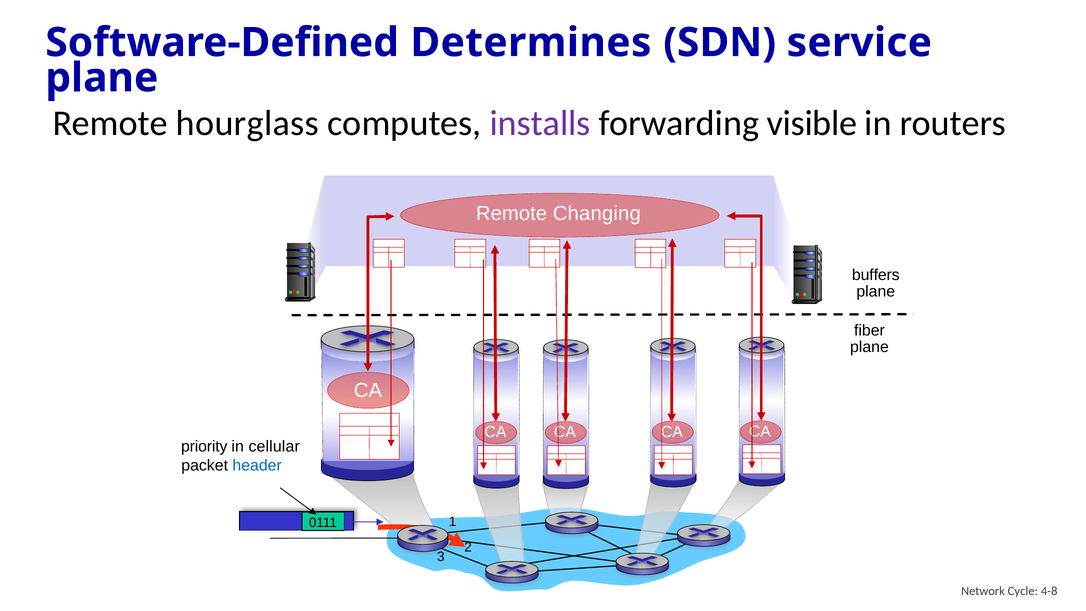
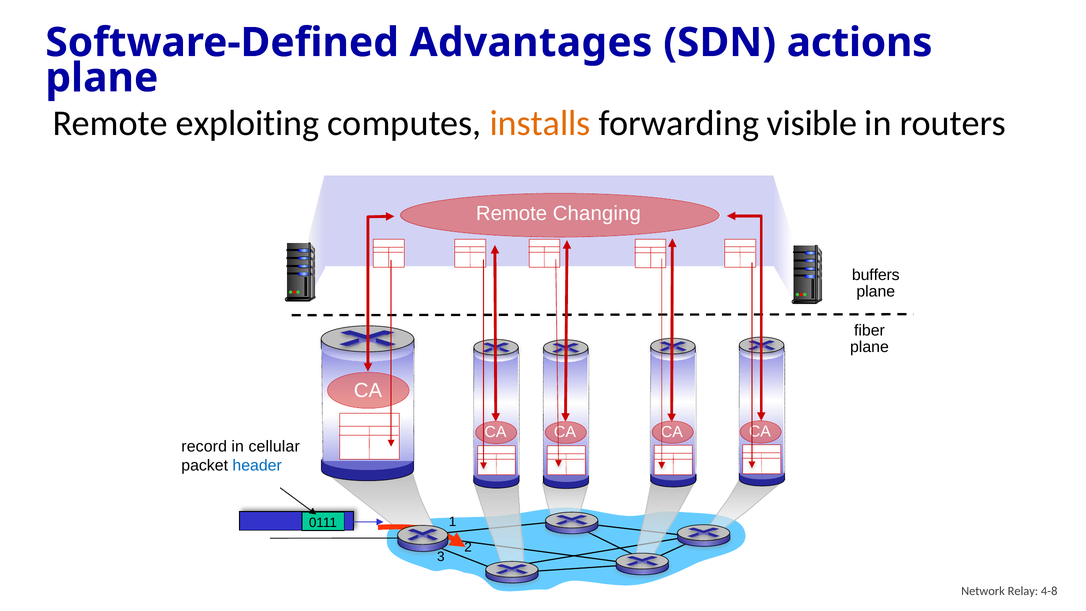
Determines: Determines -> Advantages (531, 43)
service: service -> actions (860, 43)
hourglass: hourglass -> exploiting (248, 123)
installs colour: purple -> orange (540, 123)
priority: priority -> record (204, 447)
Cycle: Cycle -> Relay (1023, 591)
